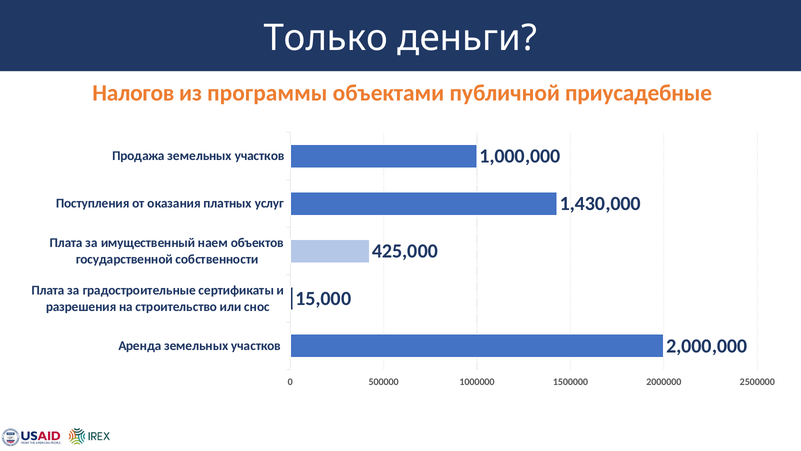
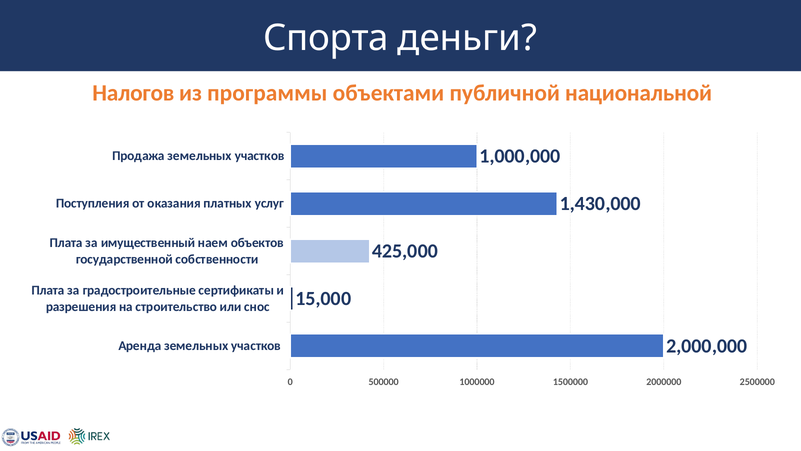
Только: Только -> Спорта (326, 38)
приусадебные: приусадебные -> национальной (639, 93)
